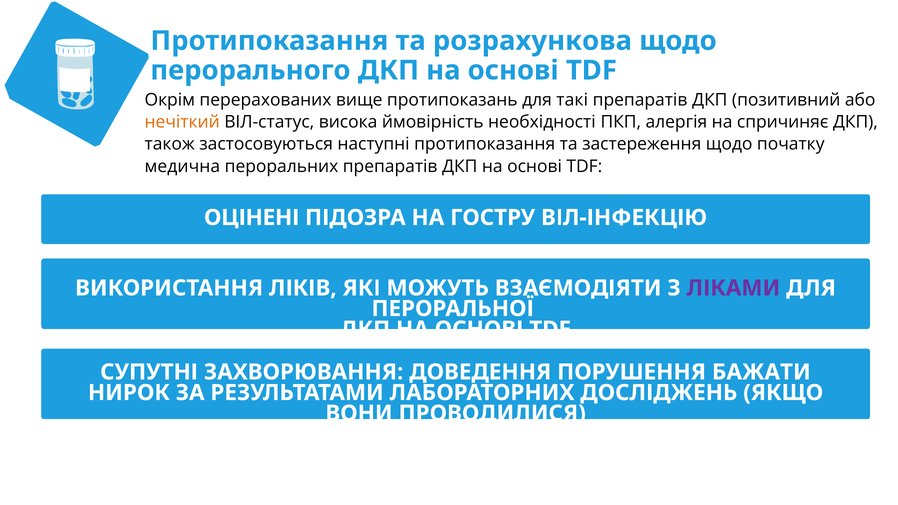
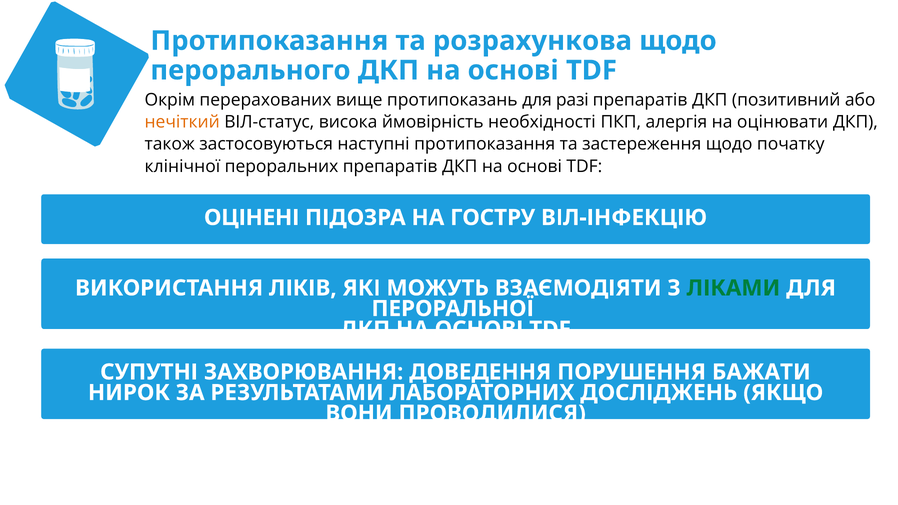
такі: такі -> разі (572, 100)
спричиняє: спричиняє -> оцінювати (783, 122)
медична: медична -> клінічної (182, 166)
ЛІКАМИ colour: purple -> green (733, 288)
